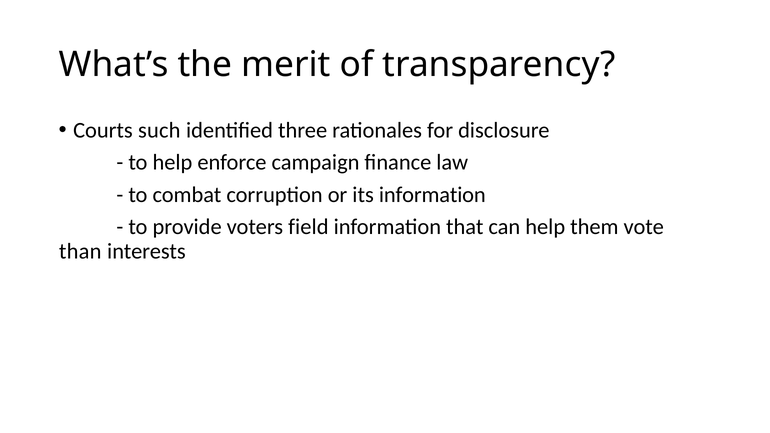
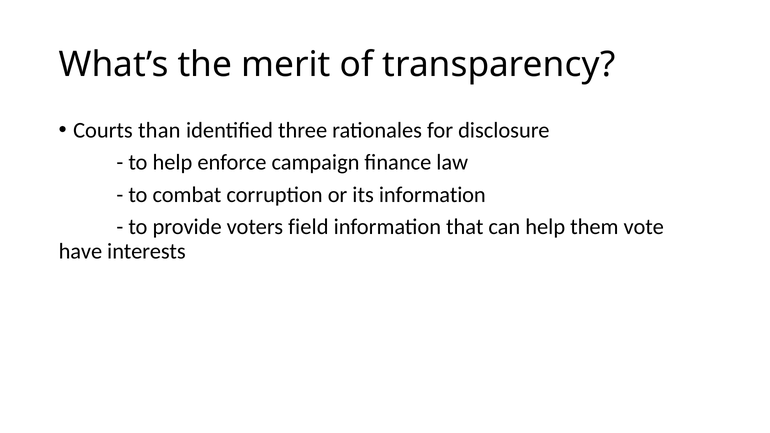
such: such -> than (159, 130)
than: than -> have (80, 251)
